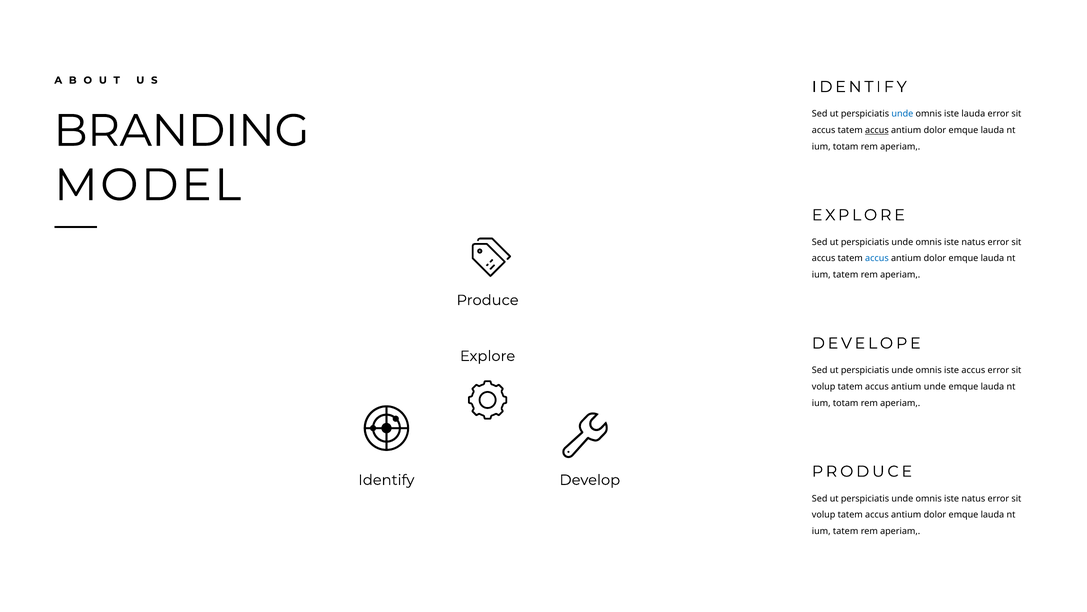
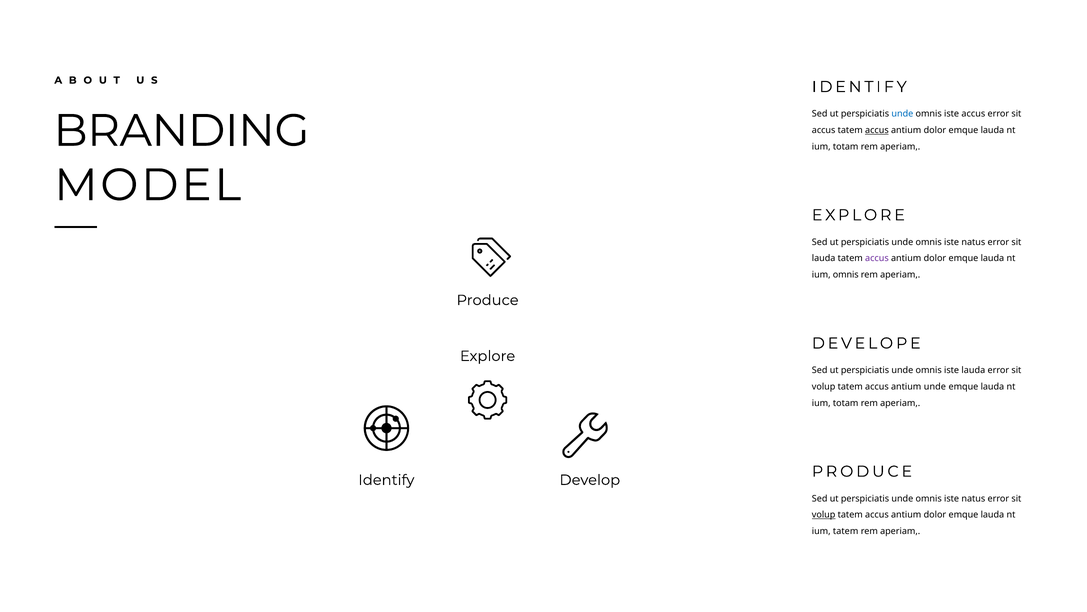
iste lauda: lauda -> accus (973, 114)
accus: accus -> lauda (824, 258)
accus colour: blue -> purple (877, 258)
tatem: tatem -> omnis (846, 275)
iste accus: accus -> lauda (973, 370)
volup underline: none -> present (824, 514)
